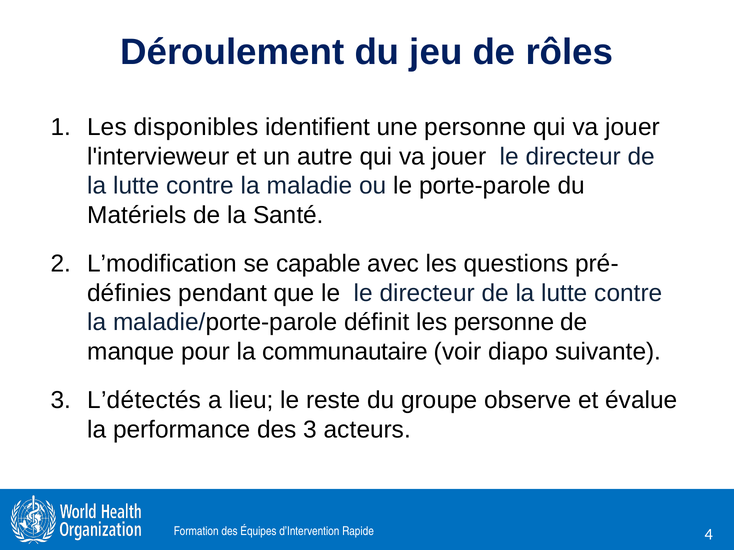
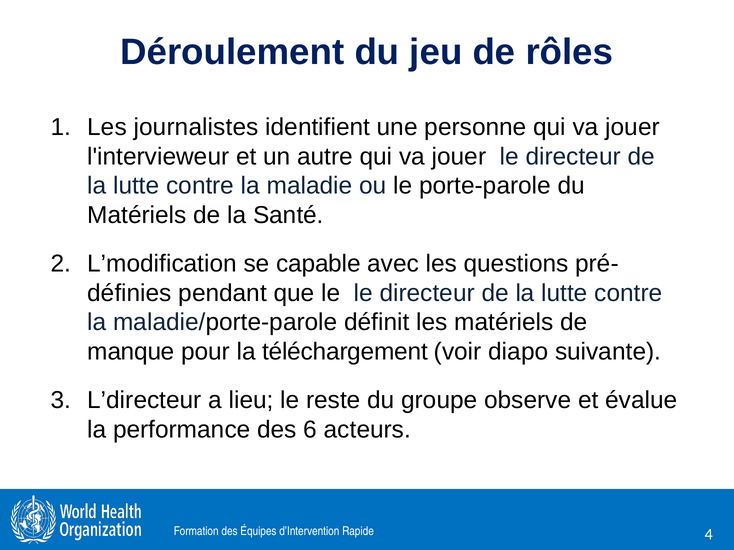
disponibles: disponibles -> journalistes (196, 127)
les personne: personne -> matériels (504, 323)
communautaire: communautaire -> téléchargement (345, 352)
L’détectés: L’détectés -> L’directeur (144, 401)
des 3: 3 -> 6 (310, 430)
